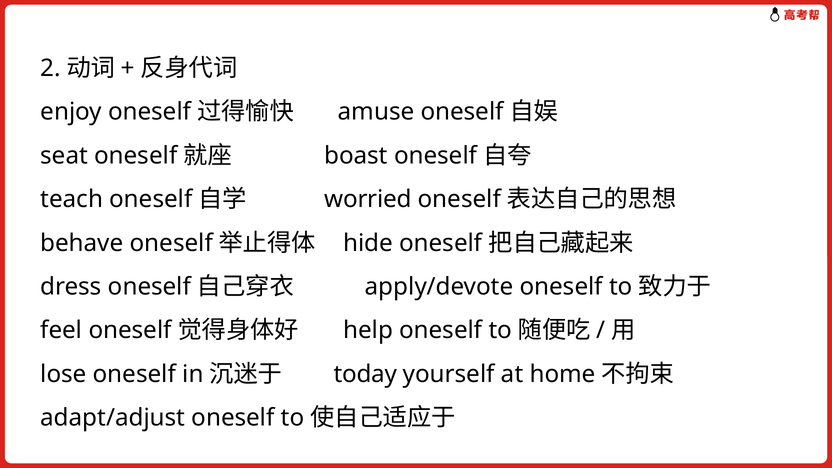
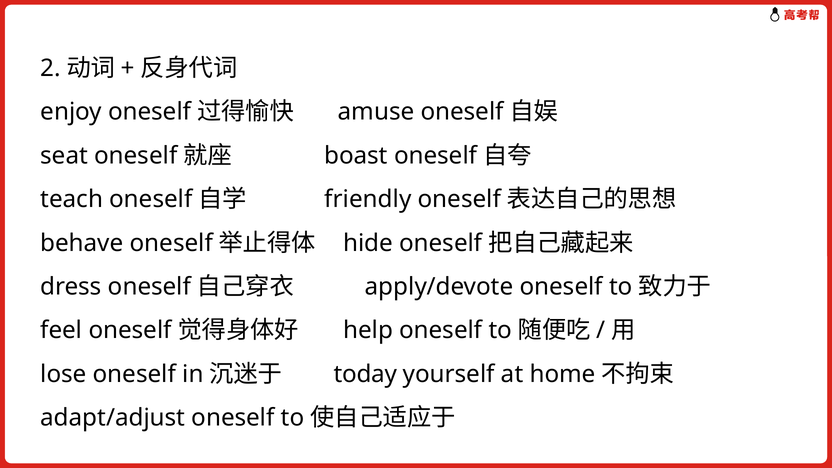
worried: worried -> friendly (368, 199)
